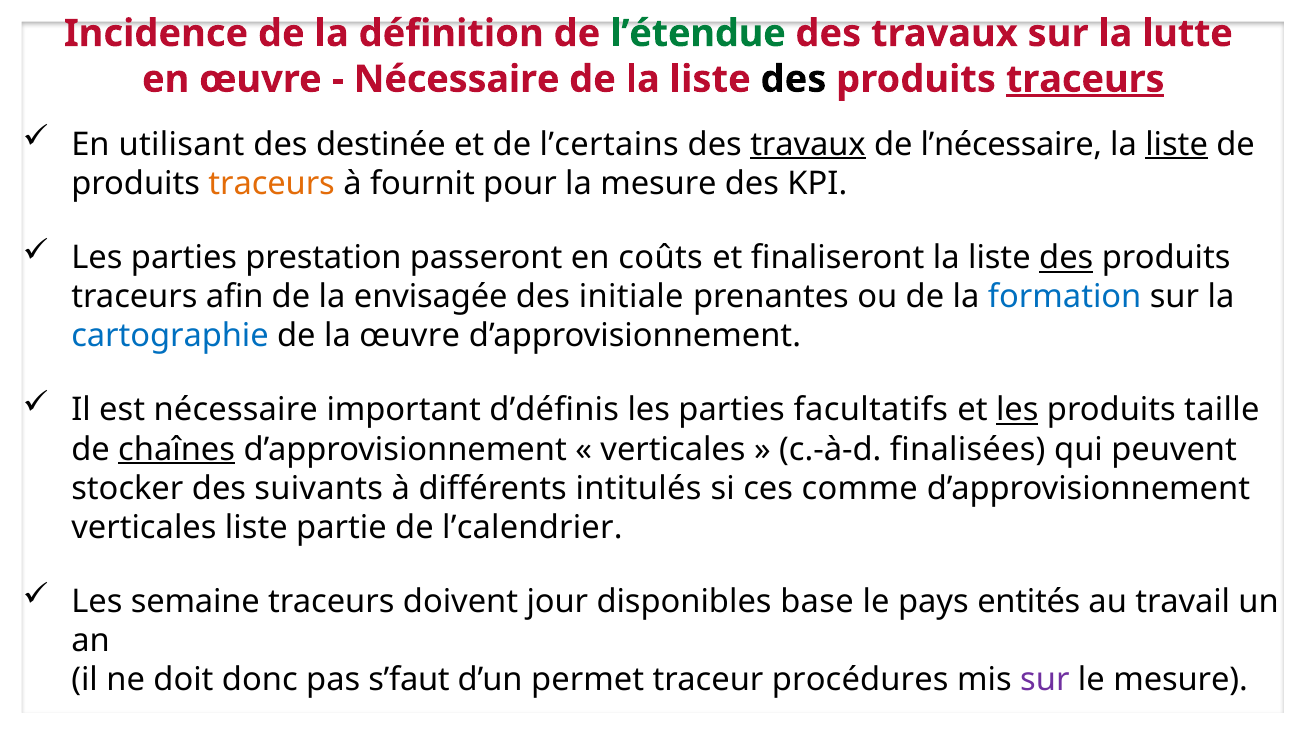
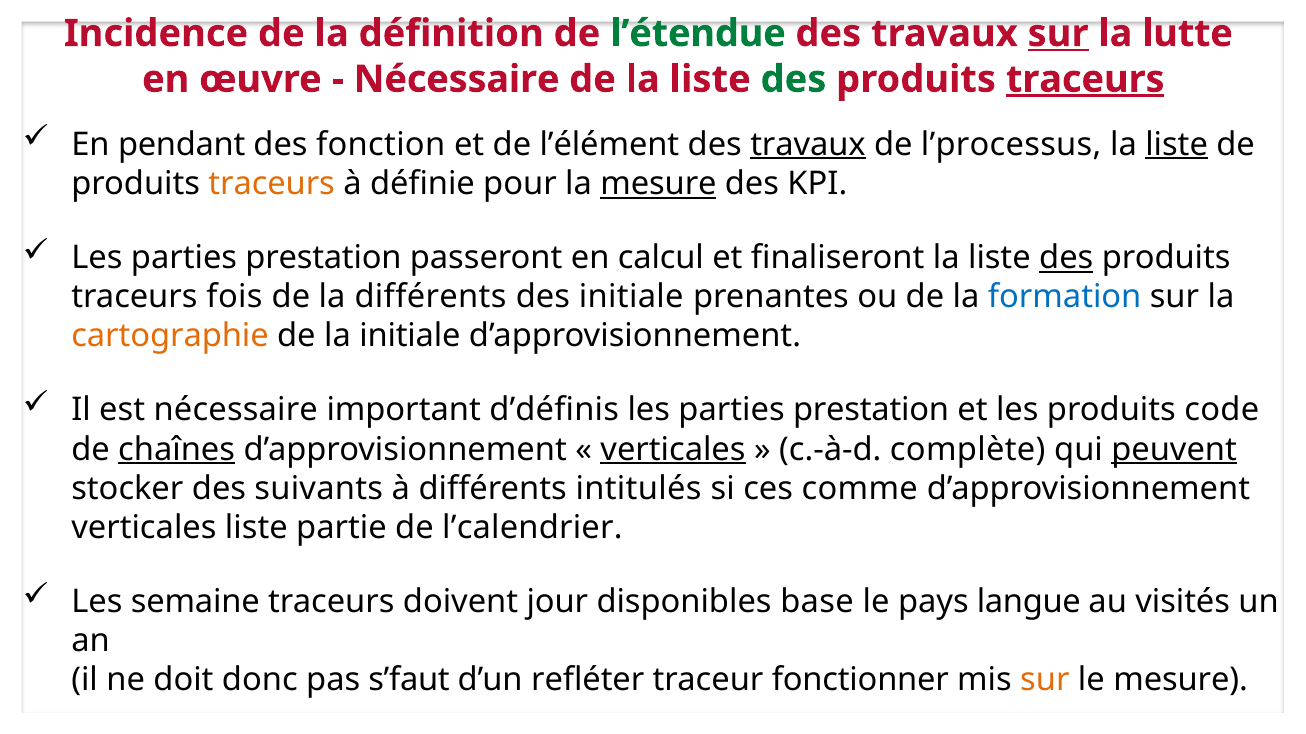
sur underline: none -> present (1058, 34)
des colour: black -> green (793, 79)
utilisant: utilisant -> pendant (182, 144)
destinée: destinée -> fonction (381, 144)
l’certains: l’certains -> l’élément (609, 144)
l’nécessaire: l’nécessaire -> l’processus (1011, 144)
fournit: fournit -> définie (422, 184)
mesure underline: none -> present (658, 184)
coûts: coûts -> calcul (661, 258)
afin: afin -> fois (235, 297)
la envisagée: envisagée -> différents (430, 297)
cartographie colour: blue -> orange (170, 336)
la œuvre: œuvre -> initiale (410, 336)
facultatifs: facultatifs -> prestation (871, 411)
les underline: present -> none (1017, 411)
taille: taille -> code (1222, 411)
verticales underline: none -> present (673, 450)
finalisées: finalisées -> complète (968, 450)
peuvent underline: none -> present (1174, 450)
entités: entités -> langue (1029, 602)
travail: travail -> visités (1183, 602)
permet: permet -> refléter (588, 681)
procédures: procédures -> fonctionner (860, 681)
sur colour: purple -> orange (1045, 681)
